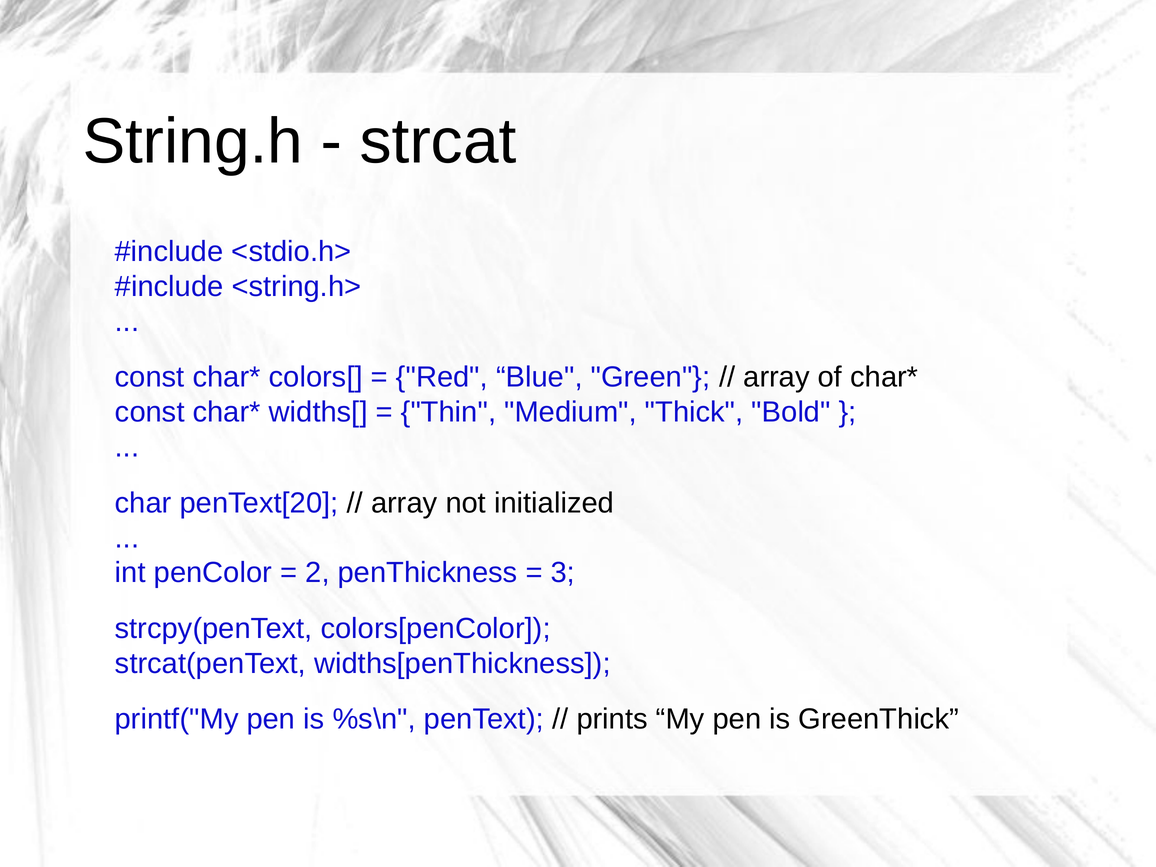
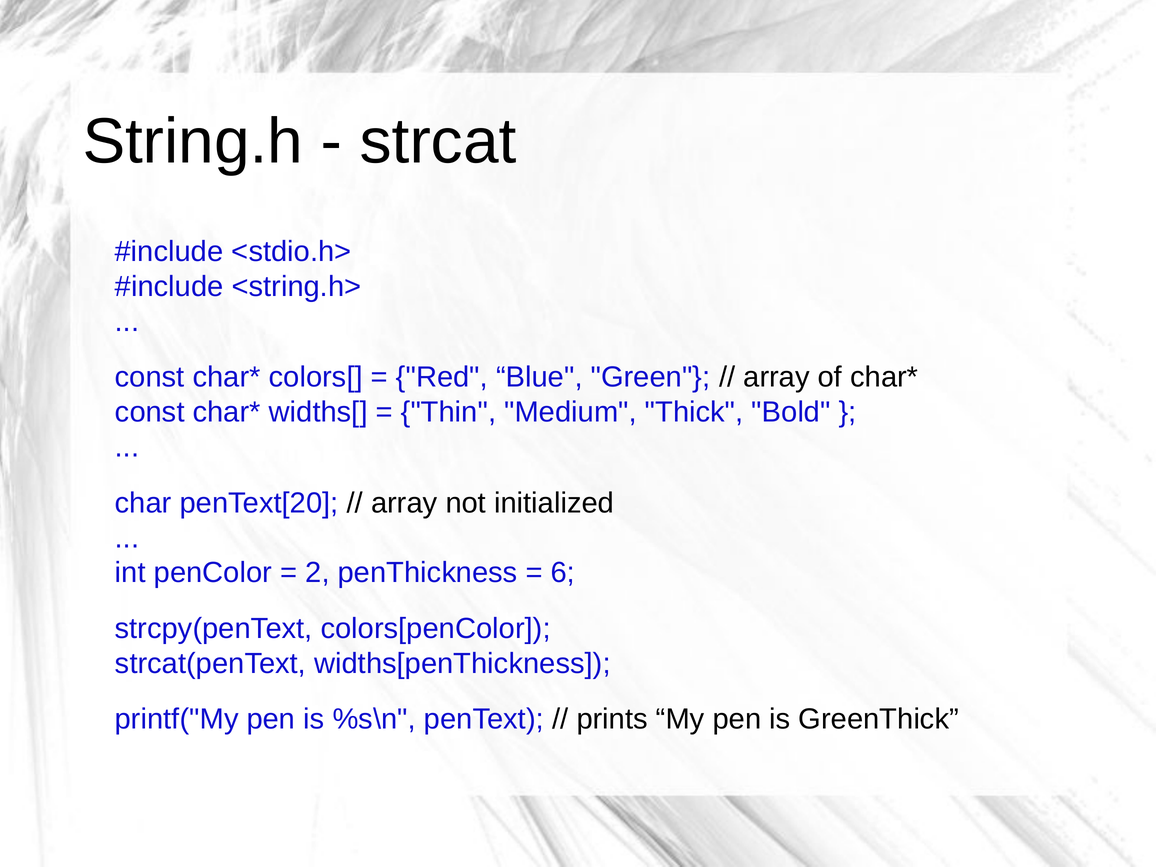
3: 3 -> 6 (563, 573)
